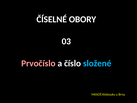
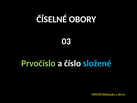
Prvočíslo colour: pink -> light green (38, 63)
